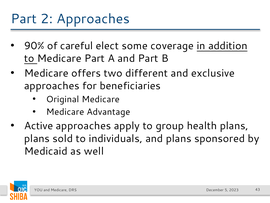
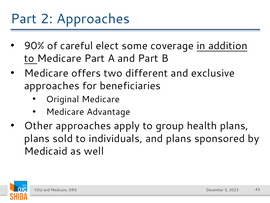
Active: Active -> Other (38, 126)
